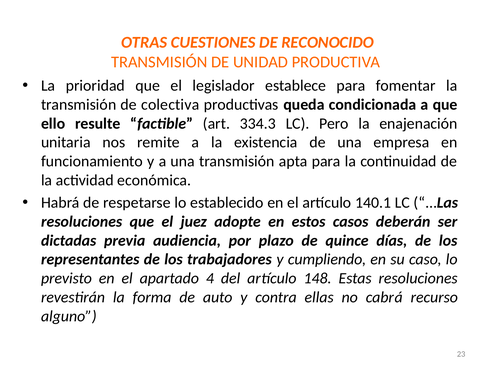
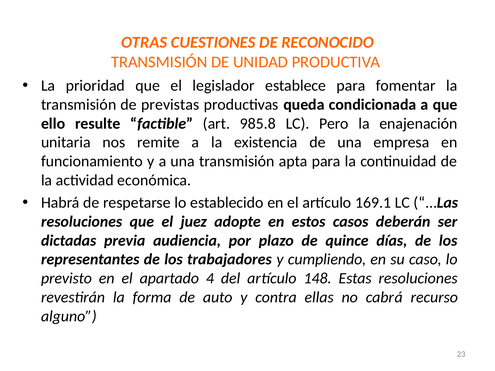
colectiva: colectiva -> previstas (170, 105)
334.3: 334.3 -> 985.8 (258, 124)
140.1: 140.1 -> 169.1 (373, 203)
